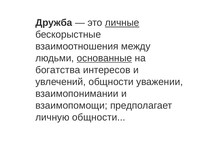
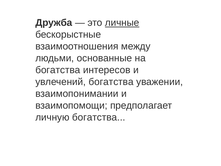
основанные underline: present -> none (104, 58)
увлечений общности: общности -> богатства (111, 82)
личную общности: общности -> богатства (99, 117)
